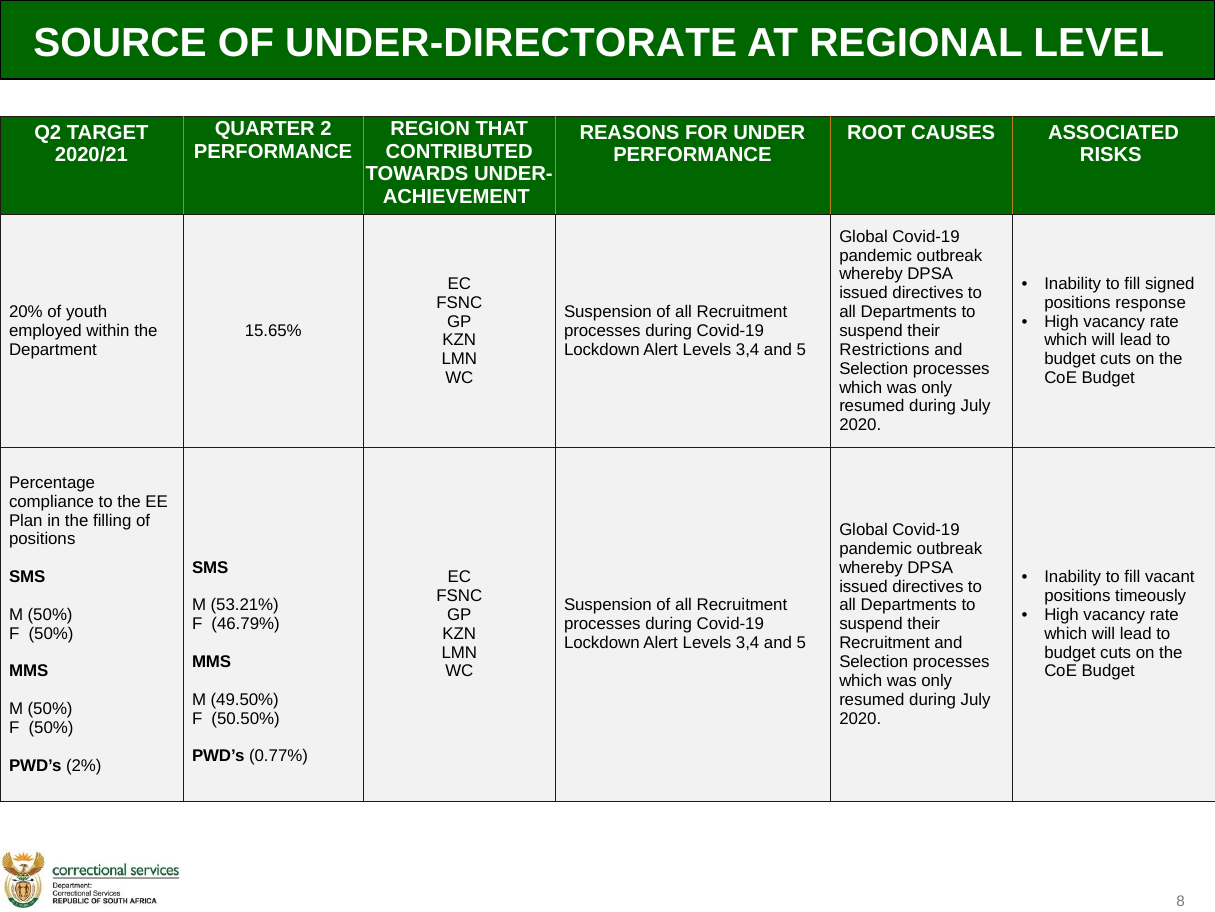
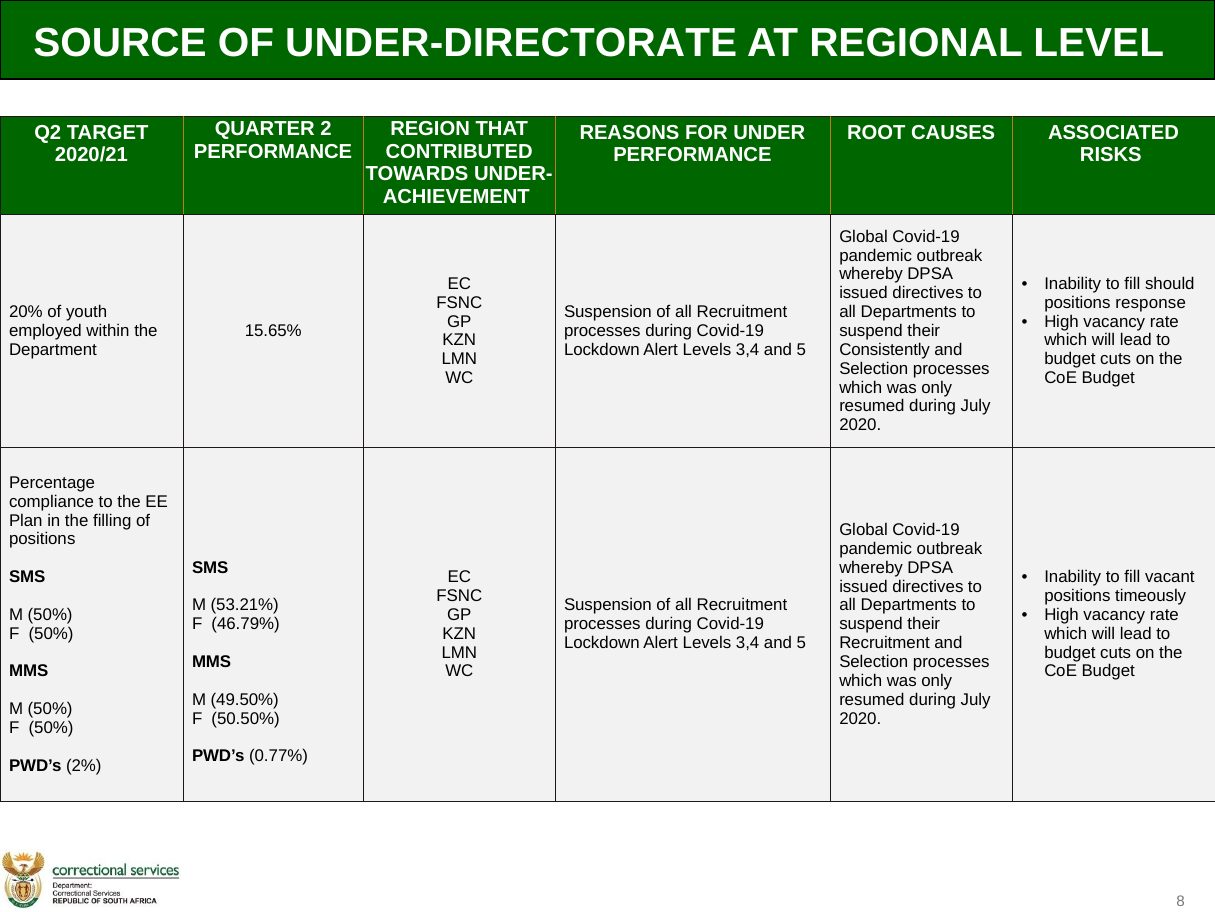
signed: signed -> should (1170, 283)
Restrictions: Restrictions -> Consistently (885, 349)
